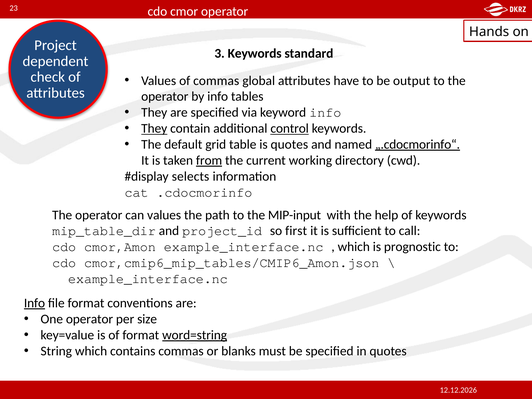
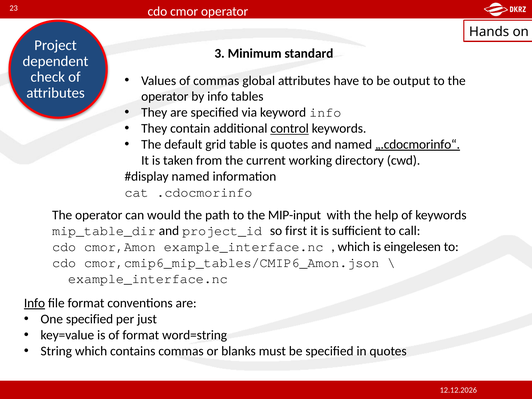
3 Keywords: Keywords -> Minimum (255, 53)
They underline: present -> none (154, 129)
from underline: present -> none (209, 160)
selects: selects -> named (191, 176)
can values: values -> would (164, 215)
prognostic: prognostic -> eingelesen (412, 247)
One operator: operator -> specified (90, 319)
size: size -> just (147, 319)
word=string underline: present -> none (195, 335)
